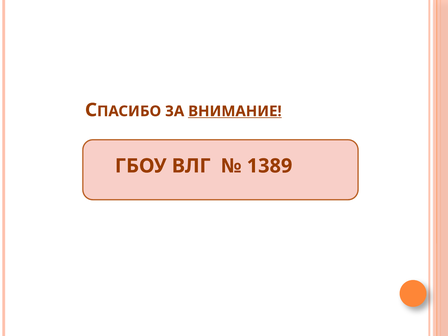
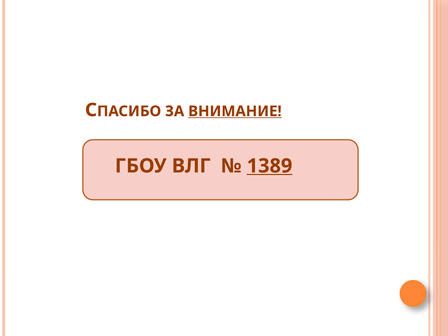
1389 underline: none -> present (270, 166)
